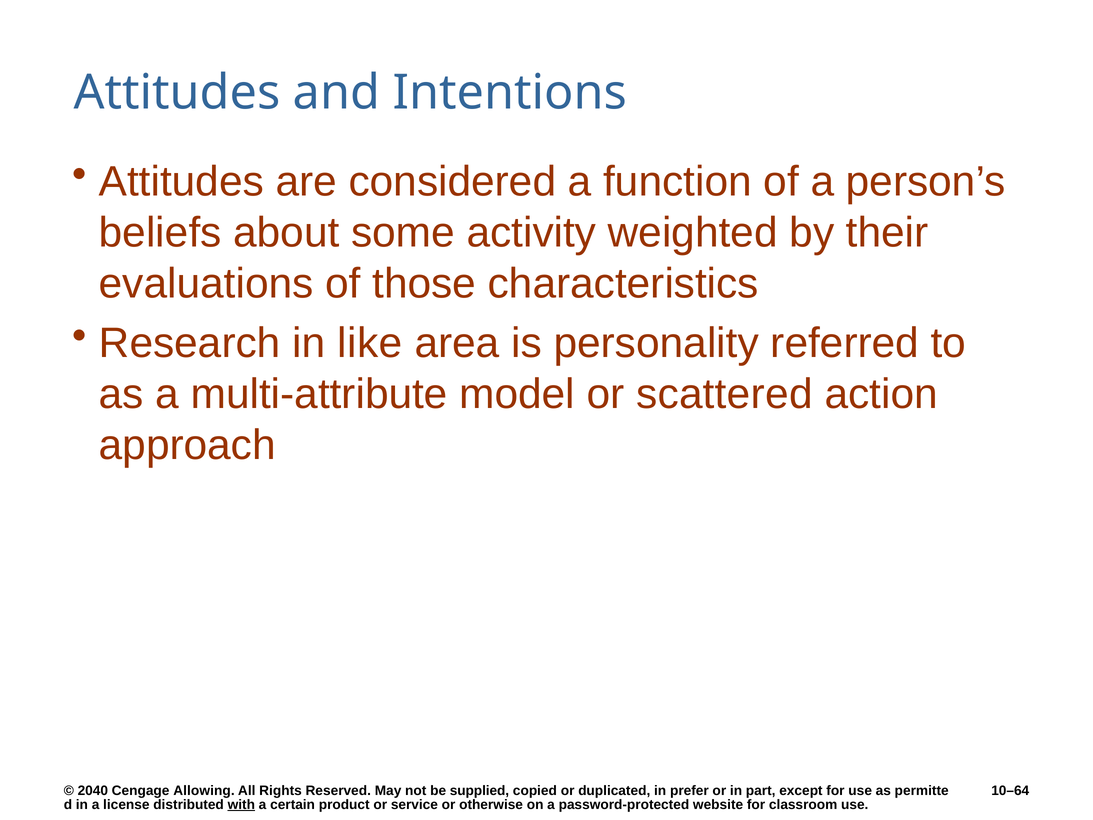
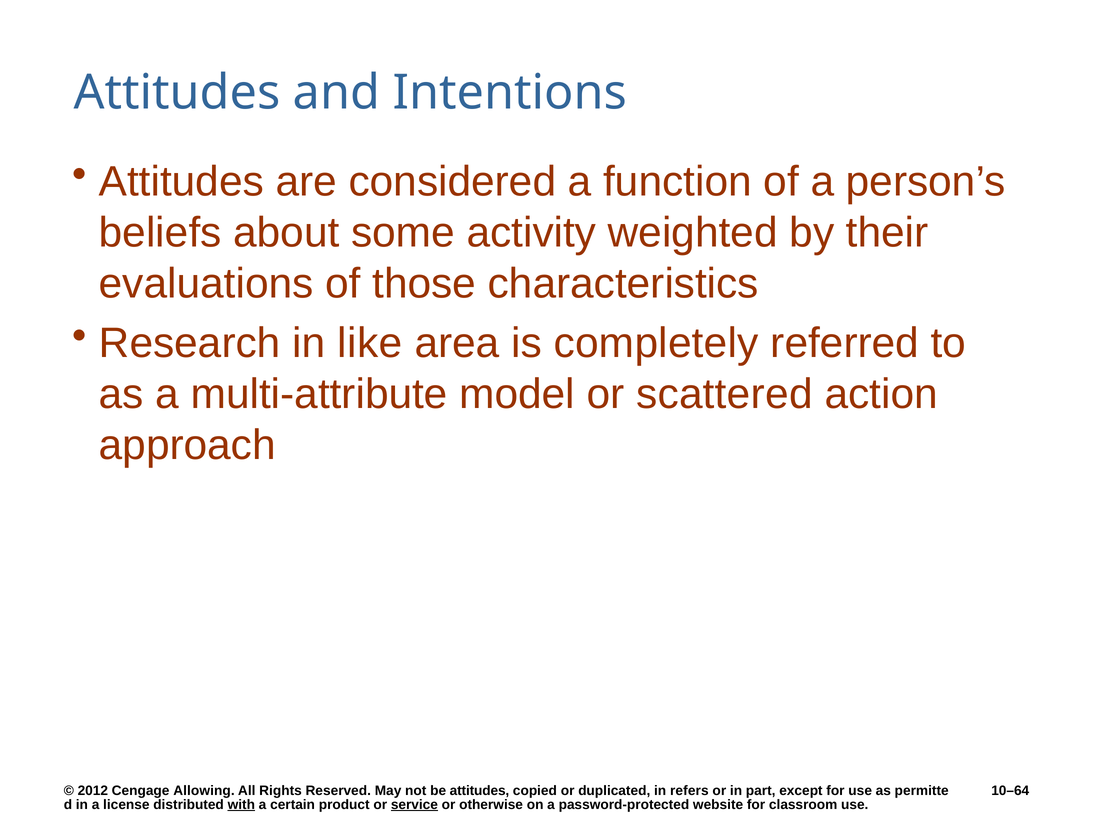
personality: personality -> completely (656, 343)
2040: 2040 -> 2012 (93, 791)
be supplied: supplied -> attitudes (479, 791)
prefer: prefer -> refers (689, 791)
service underline: none -> present (414, 804)
